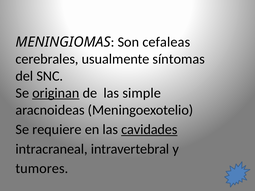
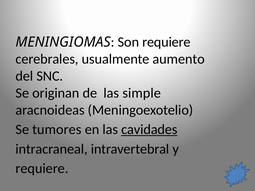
Son cefaleas: cefaleas -> requiere (166, 42)
síntomas: síntomas -> aumento (179, 59)
originan underline: present -> none (56, 93)
requiere: requiere -> tumores (57, 130)
tumores: tumores -> requiere (42, 169)
